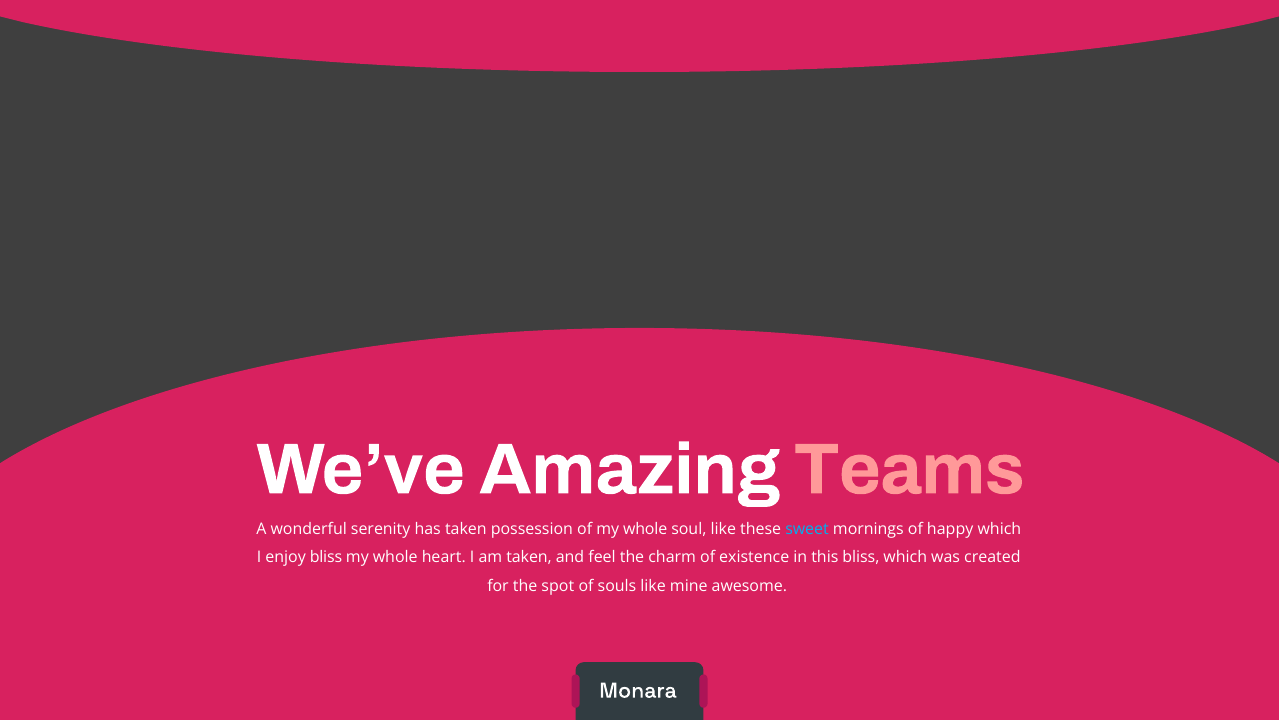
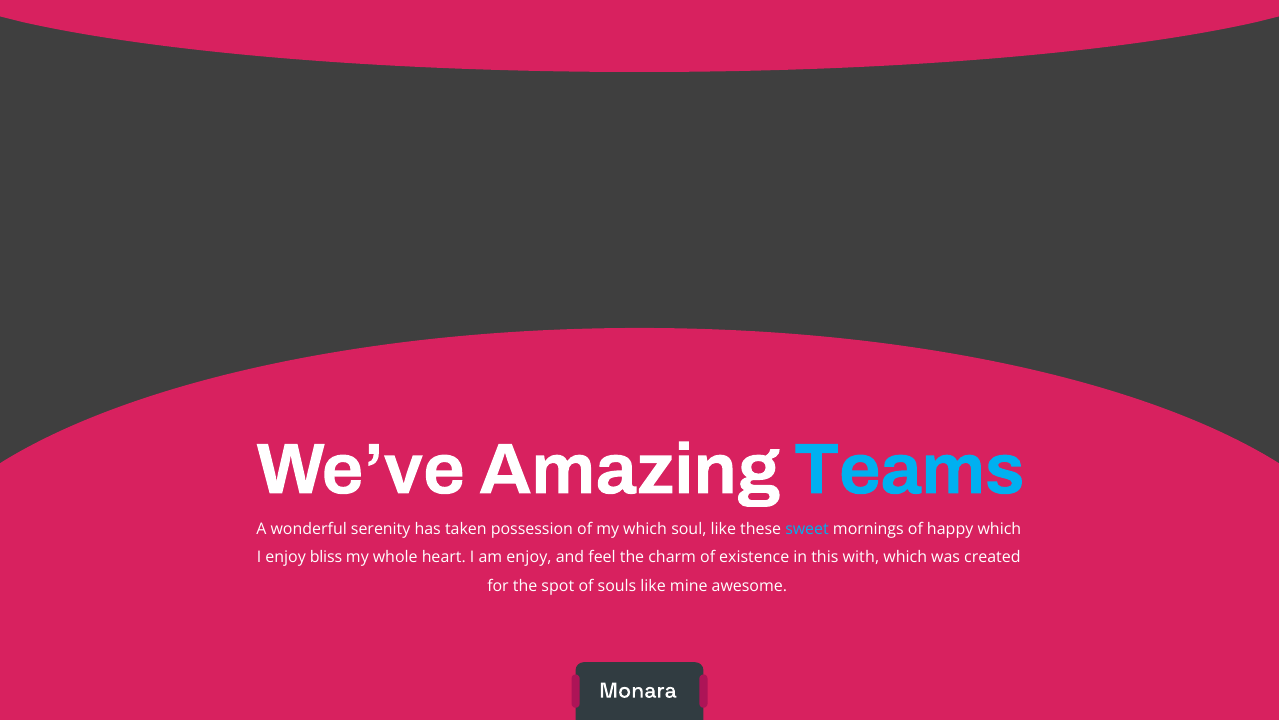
Teams colour: pink -> light blue (909, 469)
of my whole: whole -> which (645, 528)
am taken: taken -> enjoy (529, 557)
this bliss: bliss -> with (861, 557)
